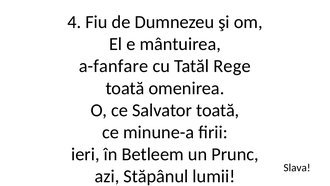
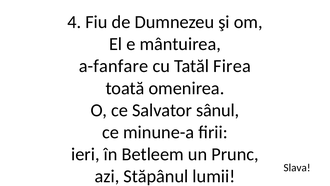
Rege: Rege -> Firea (232, 66)
Salvator toată: toată -> sânul (218, 110)
